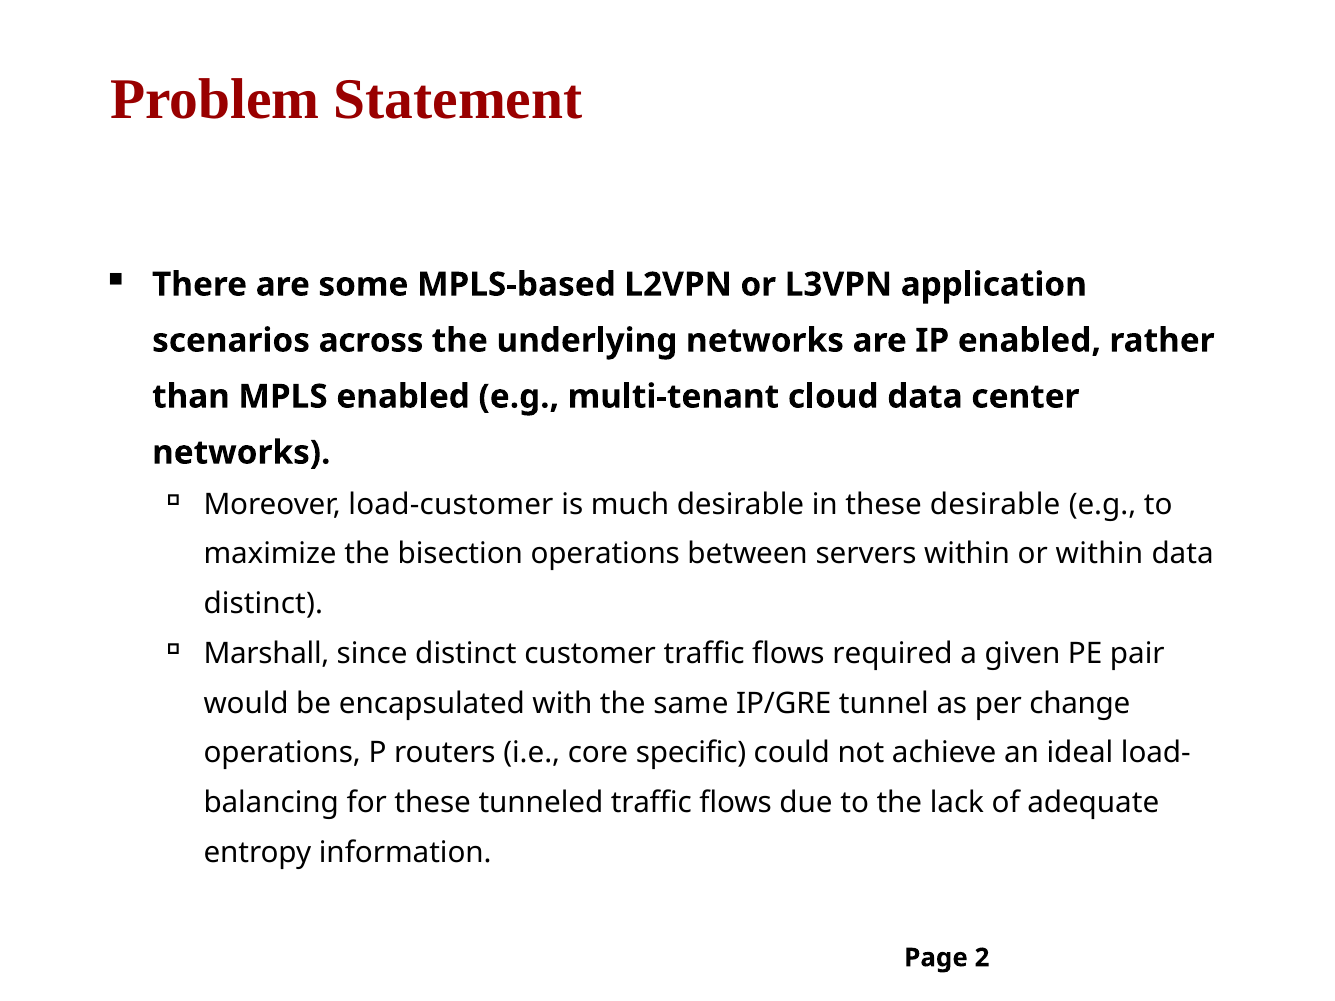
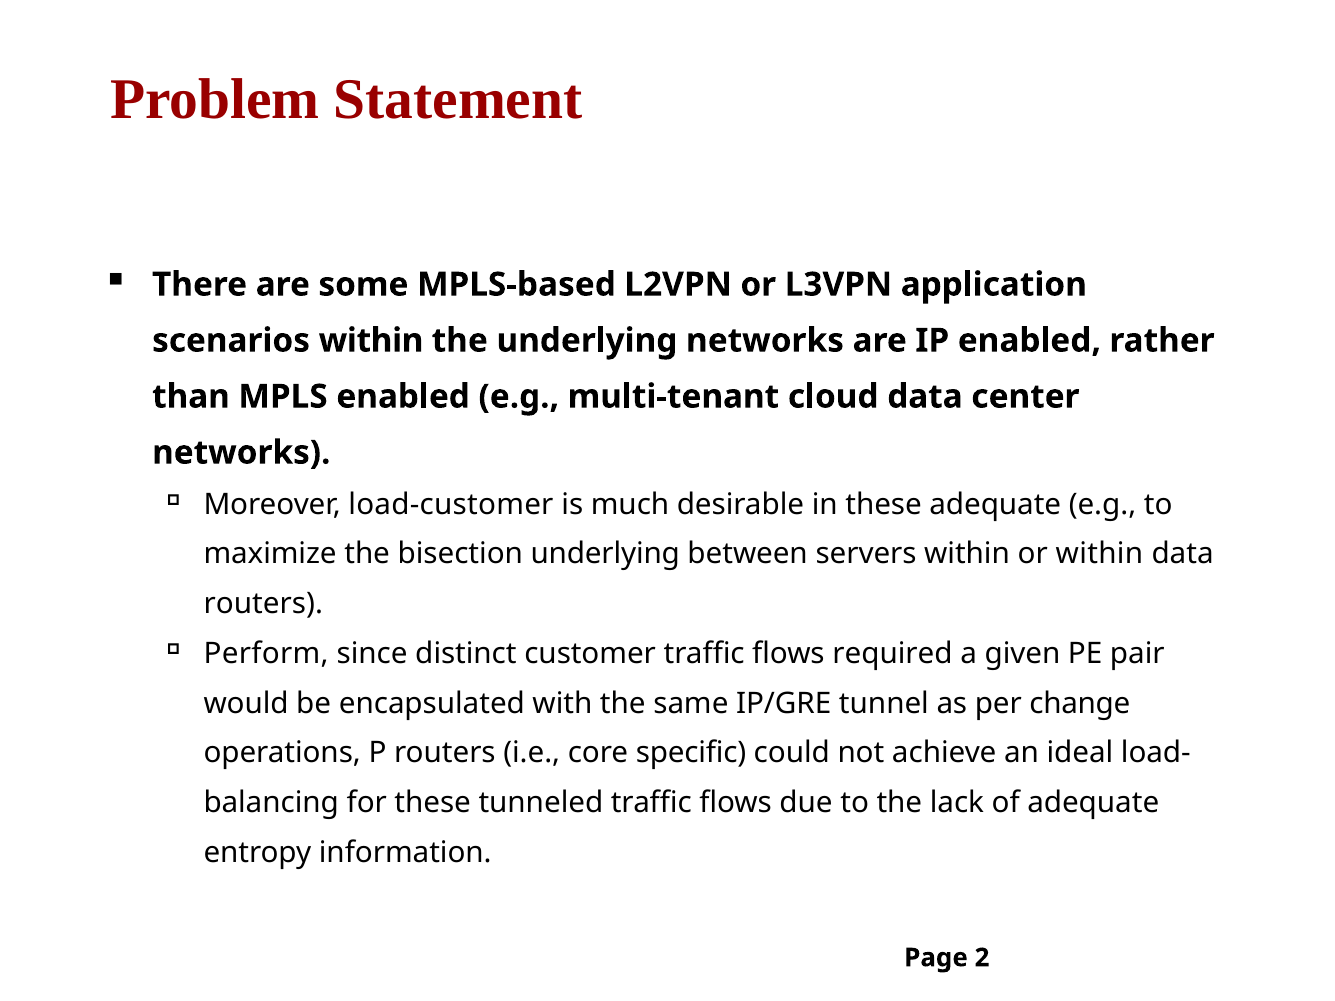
scenarios across: across -> within (371, 341)
these desirable: desirable -> adequate (995, 504)
bisection operations: operations -> underlying (605, 554)
distinct: distinct -> routers (263, 604)
Marshall: Marshall -> Perform (266, 654)
